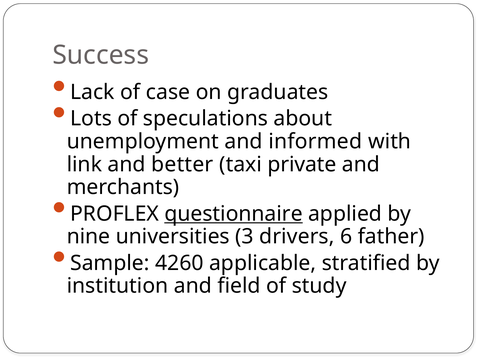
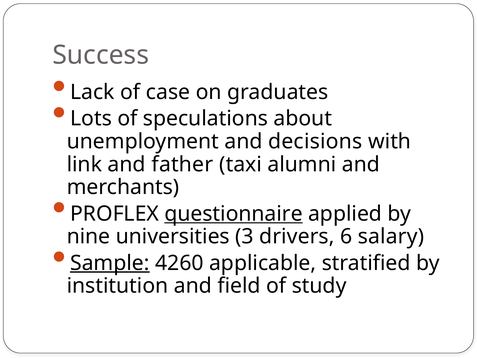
informed: informed -> decisions (315, 141)
better: better -> father (182, 164)
private: private -> alumni (302, 164)
father: father -> salary (391, 236)
Sample underline: none -> present (110, 263)
